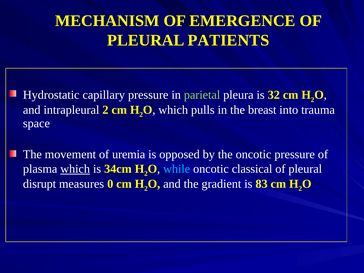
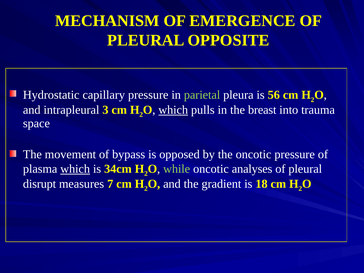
PATIENTS: PATIENTS -> OPPOSITE (229, 40)
32: 32 -> 56 (274, 95)
intrapleural 2: 2 -> 3 (105, 110)
which underline: none -> present (173, 110)
uremia: uremia -> bypass (129, 154)
while colour: light blue -> light green (177, 169)
classical: classical -> analyses (252, 169)
0: 0 -> 7 (110, 184)
83: 83 -> 18 (262, 184)
